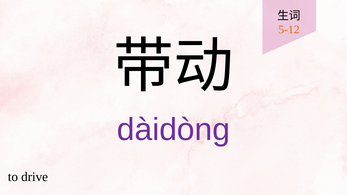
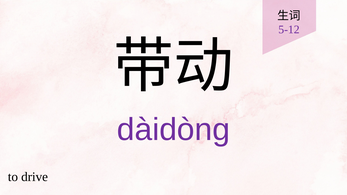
5-12 colour: orange -> purple (289, 30)
